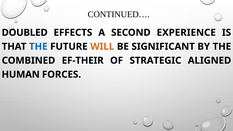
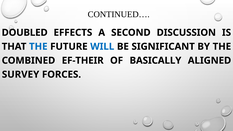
EXPERIENCE: EXPERIENCE -> DISCUSSION (186, 33)
WILL colour: orange -> blue (102, 47)
STRATEGIC: STRATEGIC -> BASICALLY (155, 61)
HUMAN: HUMAN -> SURVEY (21, 74)
